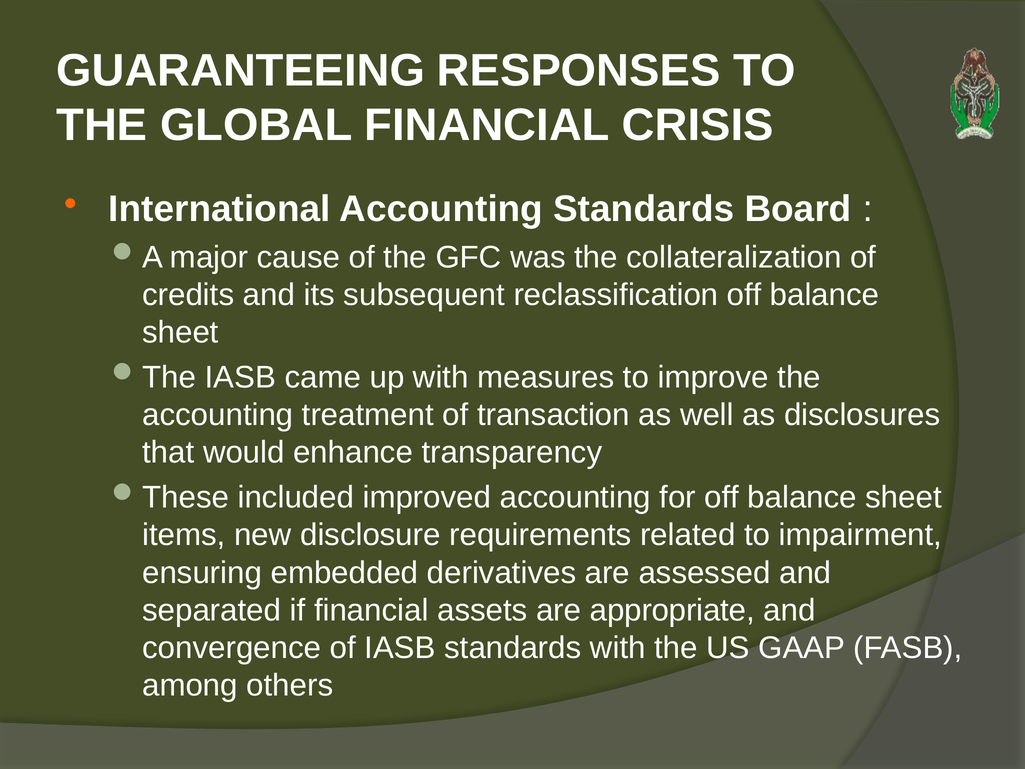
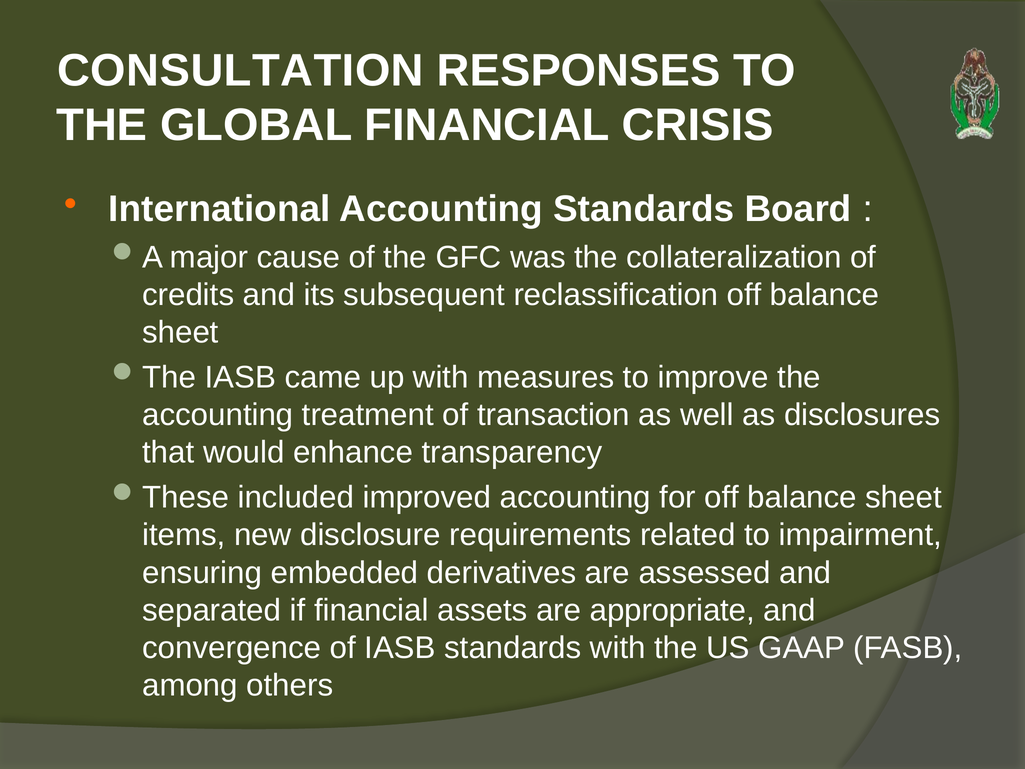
GUARANTEEING: GUARANTEEING -> CONSULTATION (240, 71)
